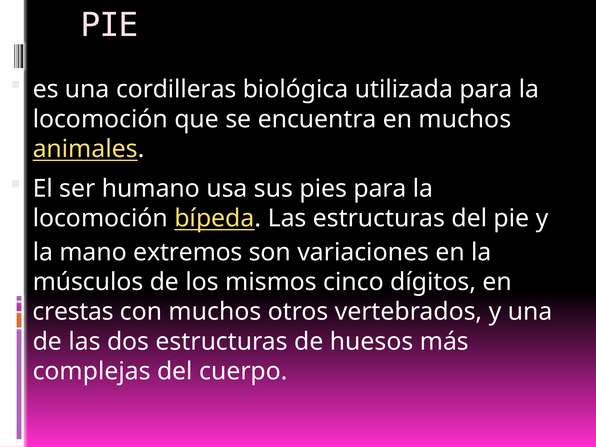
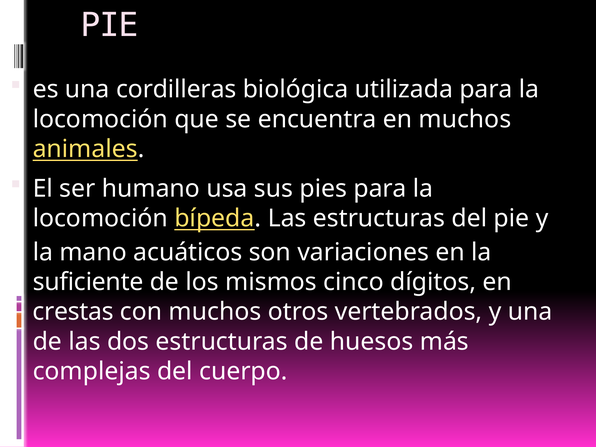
extremos: extremos -> acuáticos (188, 252)
músculos: músculos -> suficiente (88, 282)
